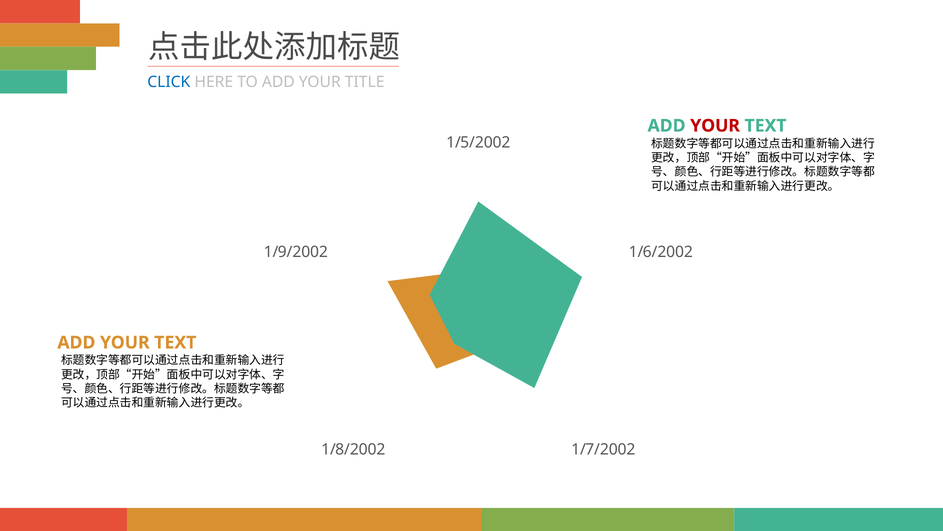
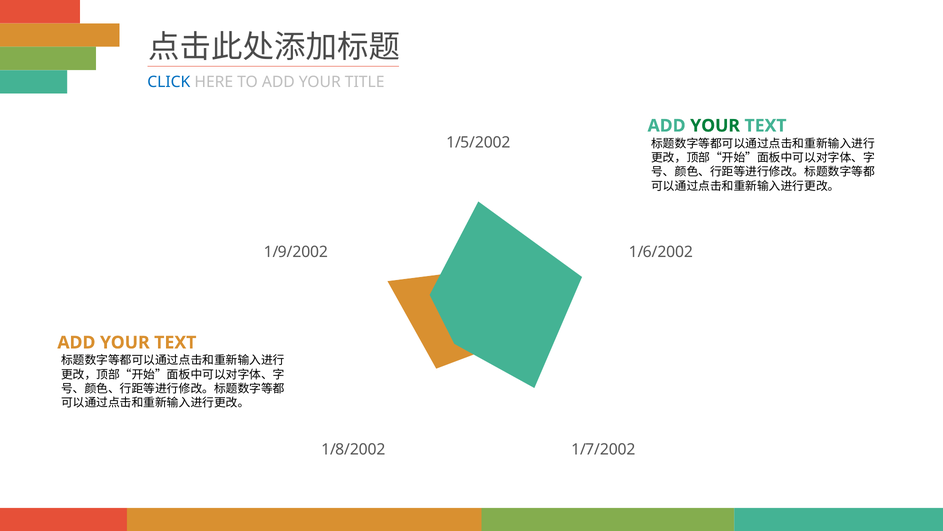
YOUR colour: red -> green (715, 126)
